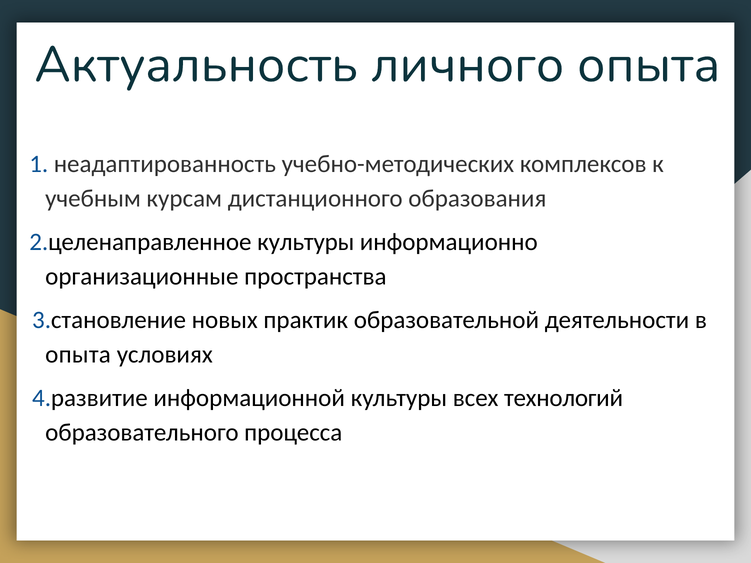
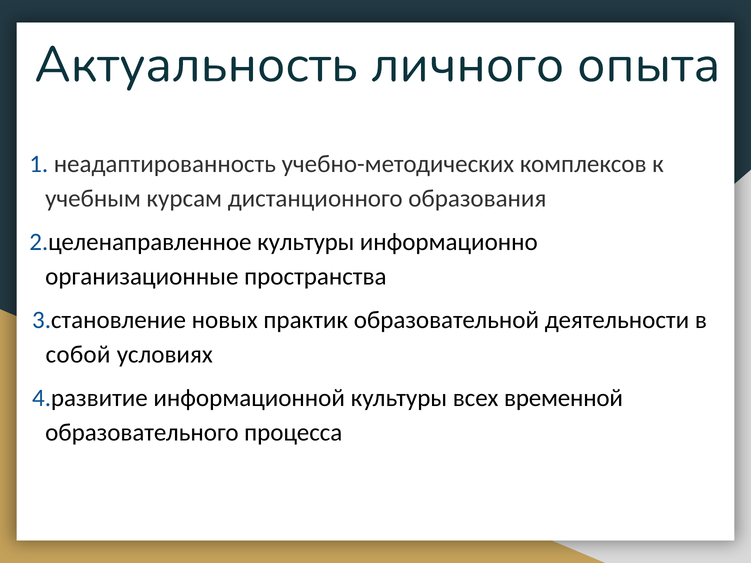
опыта: опыта -> собой (78, 355)
технологий: технологий -> временной (564, 398)
